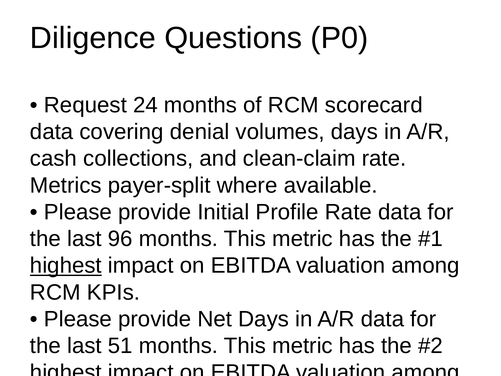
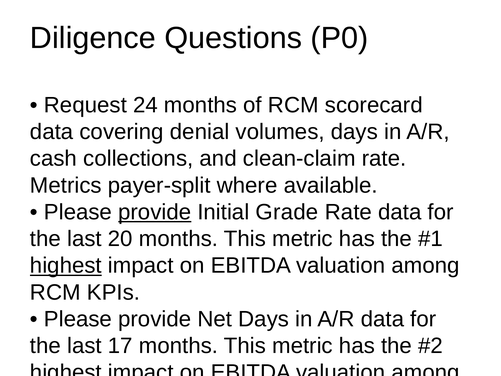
provide underline: none -> present (155, 212)
Profile: Profile -> Grade (287, 212)
96: 96 -> 20 (120, 239)
51: 51 -> 17 (120, 346)
